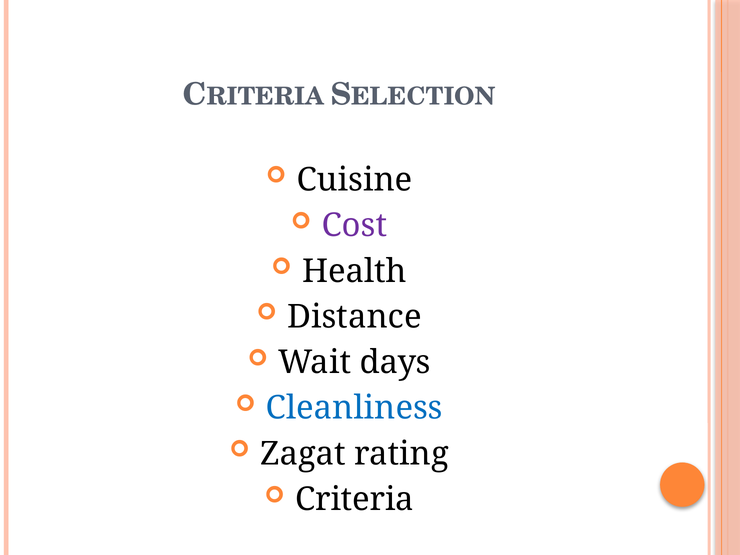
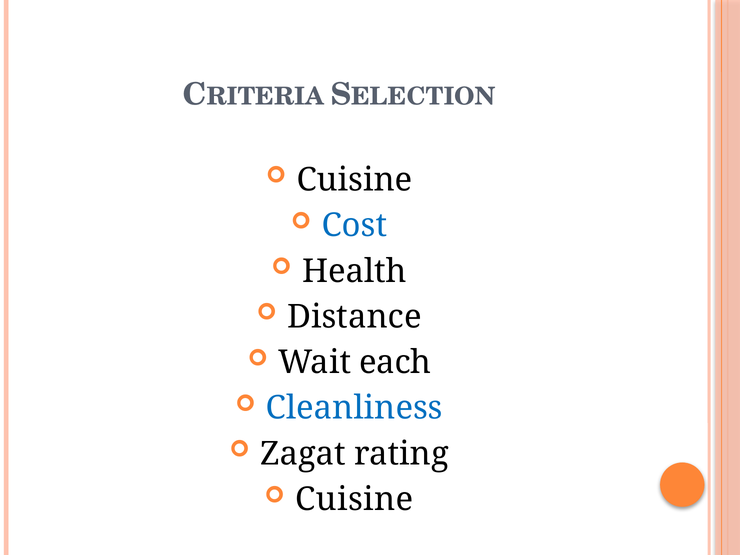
Cost colour: purple -> blue (354, 226)
days: days -> each (395, 362)
Criteria: Criteria -> Cuisine (354, 499)
